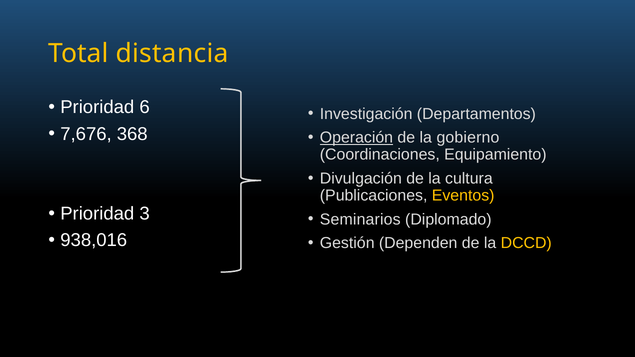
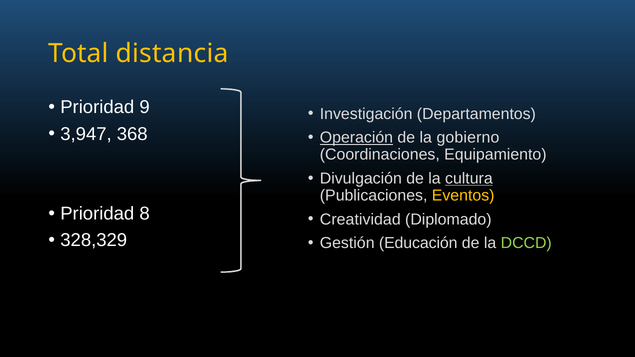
6: 6 -> 9 (145, 107)
7,676: 7,676 -> 3,947 (86, 134)
cultura underline: none -> present (469, 179)
3: 3 -> 8 (145, 214)
Seminarios: Seminarios -> Creatividad (360, 219)
938,016: 938,016 -> 328,329 (94, 240)
Dependen: Dependen -> Educación (418, 243)
DCCD colour: yellow -> light green (526, 243)
